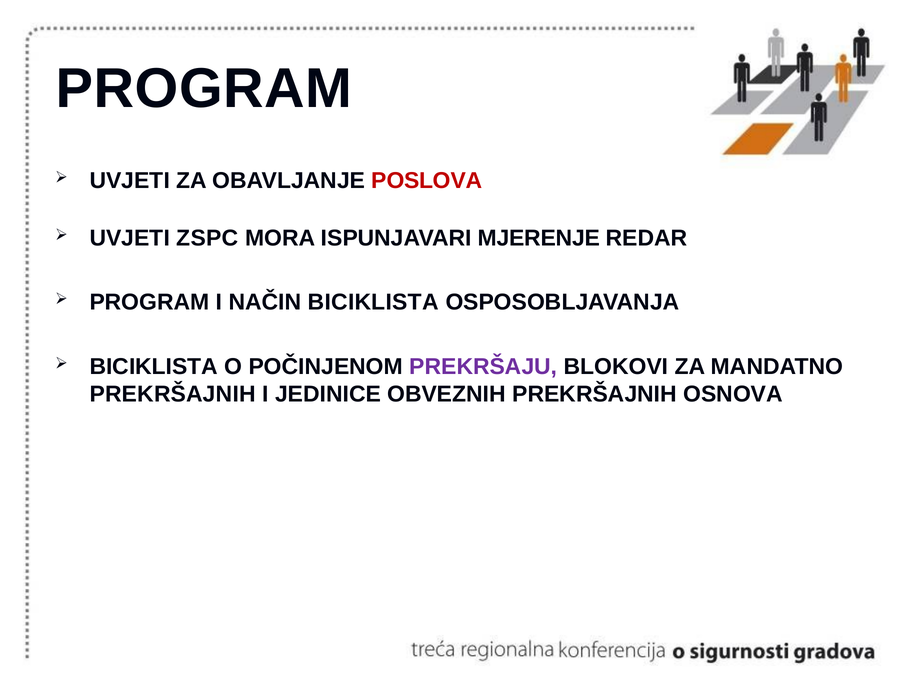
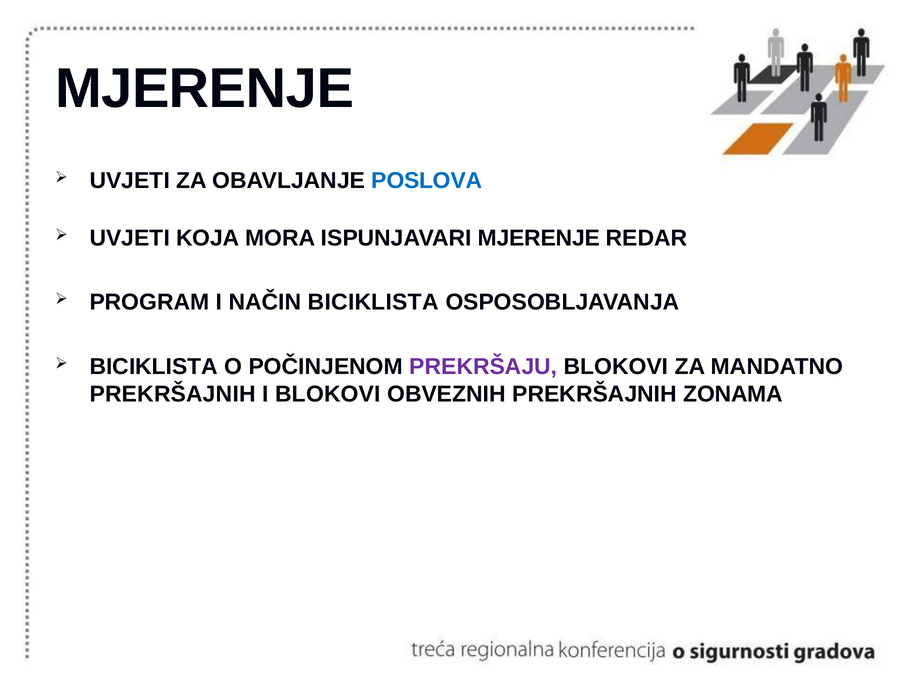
PROGRAM: PROGRAM -> MJERENJE (205, 89)
POSLOVA colour: red -> blue (427, 181)
ZSPC: ZSPC -> KOJA (208, 238)
I JEDINICE: JEDINICE -> BLOKOVI (328, 394)
OSNOVA: OSNOVA -> ZONAMA (733, 394)
